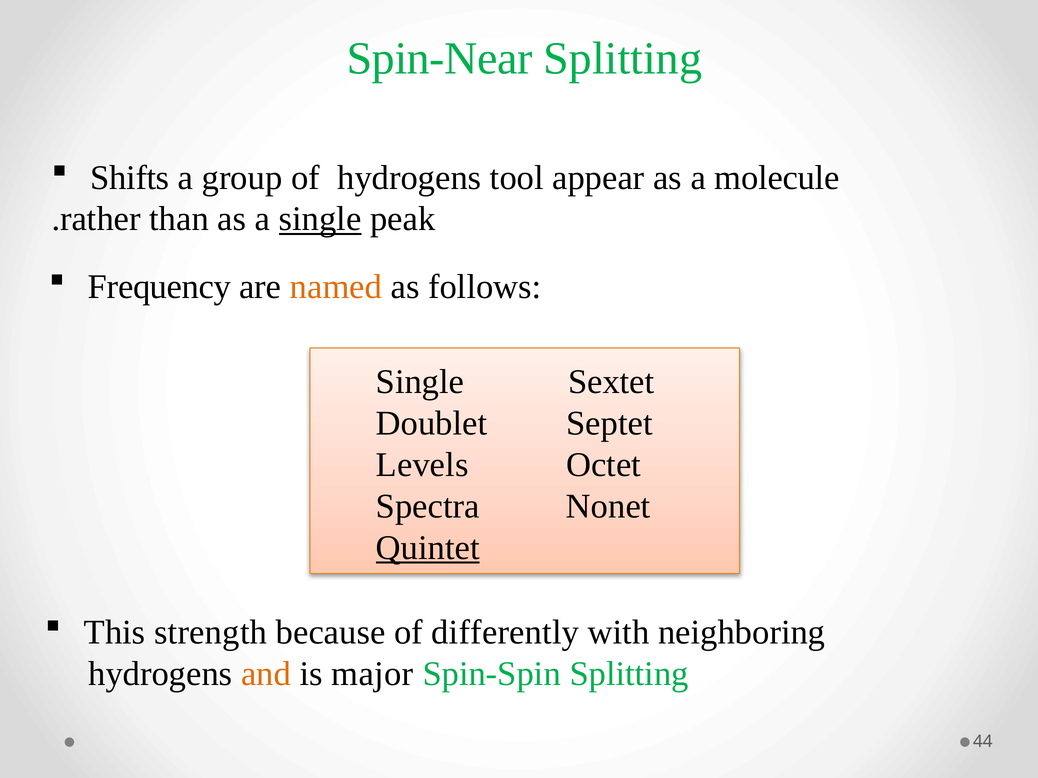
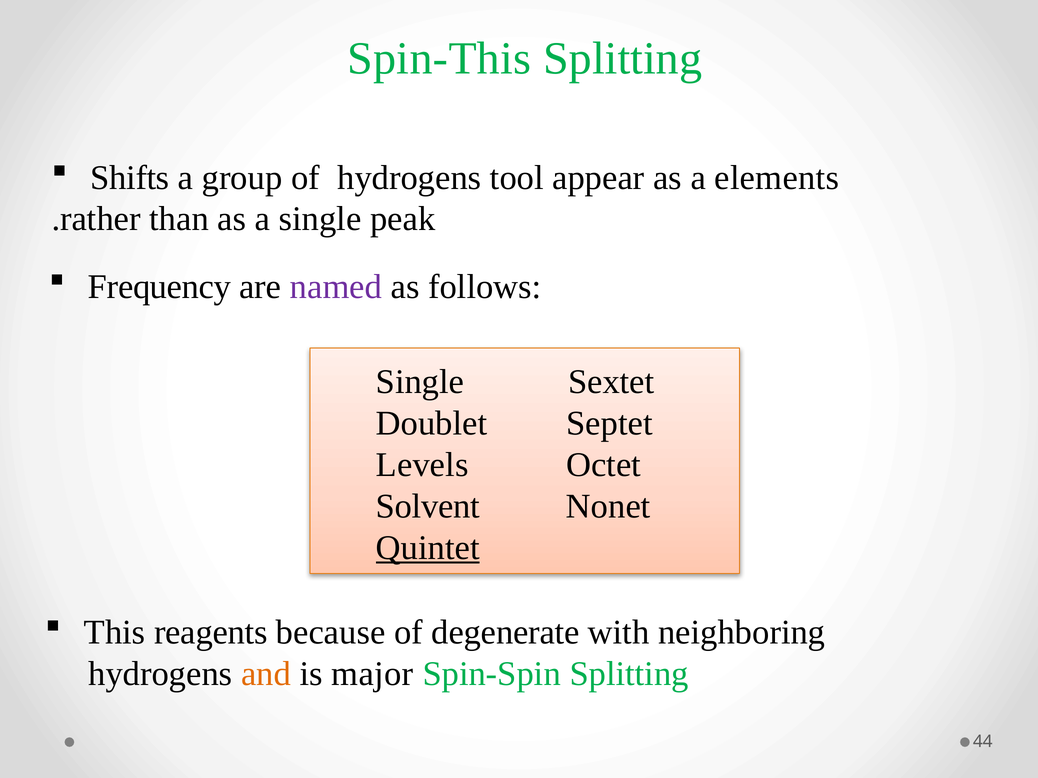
Spin-Near: Spin-Near -> Spin-This (439, 59)
molecule: molecule -> elements (777, 178)
single underline: present -> none (320, 219)
named colour: orange -> purple (336, 287)
Spectra: Spectra -> Solvent (428, 507)
strength: strength -> reagents (211, 633)
differently: differently -> degenerate (505, 633)
